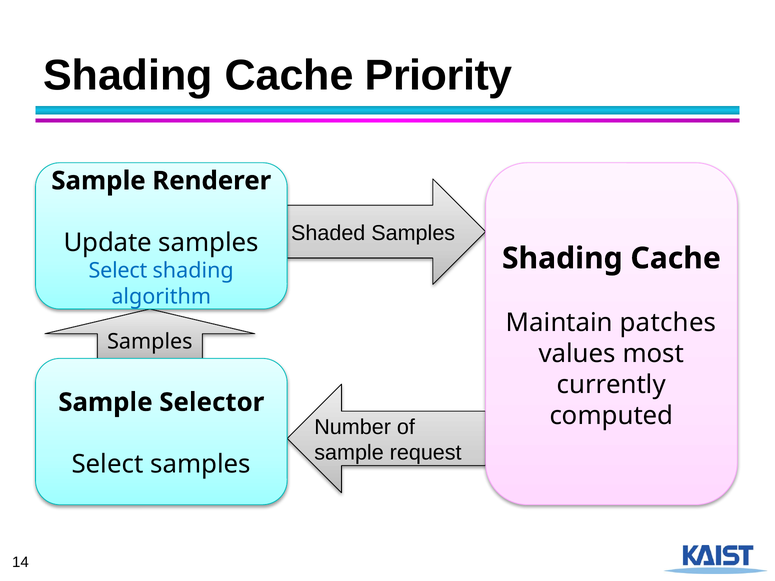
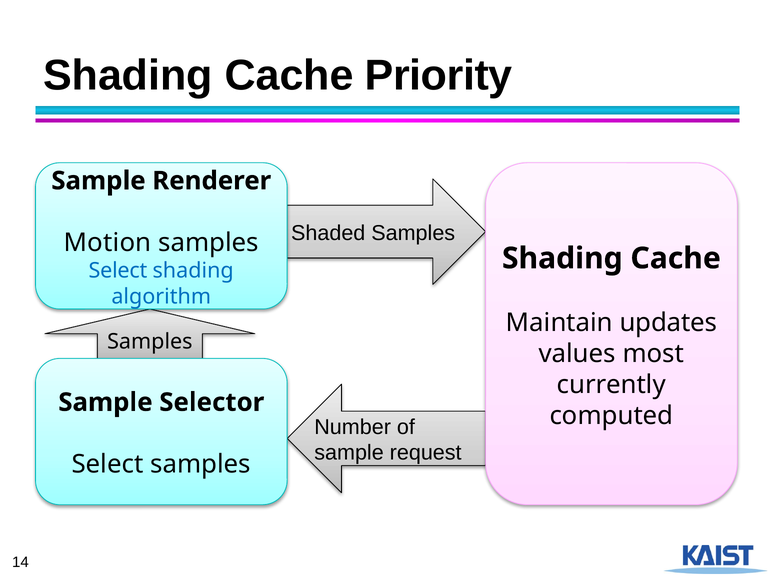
Update: Update -> Motion (108, 243)
patches: patches -> updates (668, 323)
